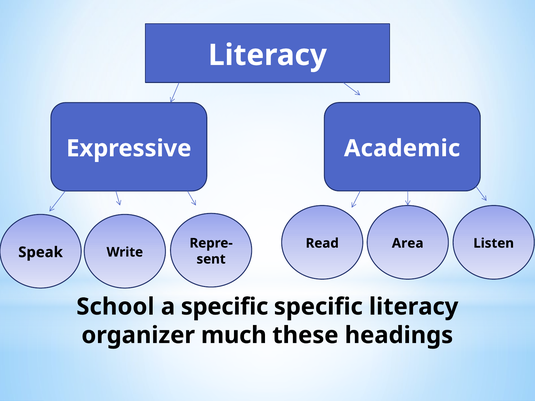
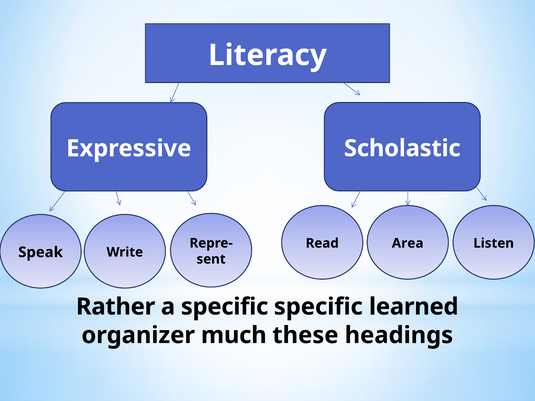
Academic: Academic -> Scholastic (402, 148)
School: School -> Rather (116, 307)
specific literacy: literacy -> learned (414, 307)
